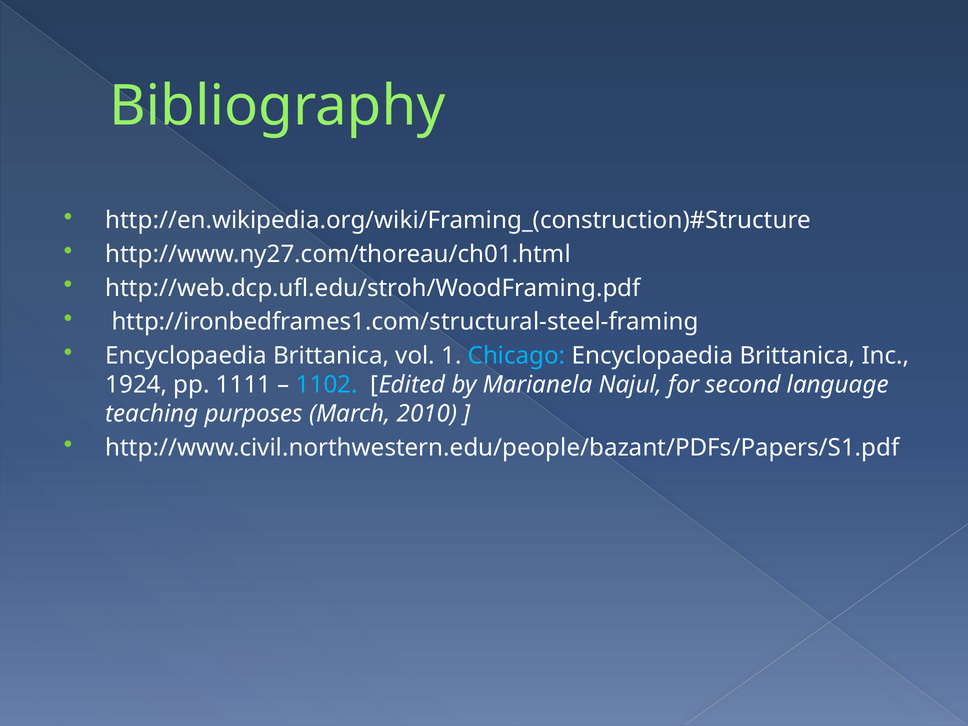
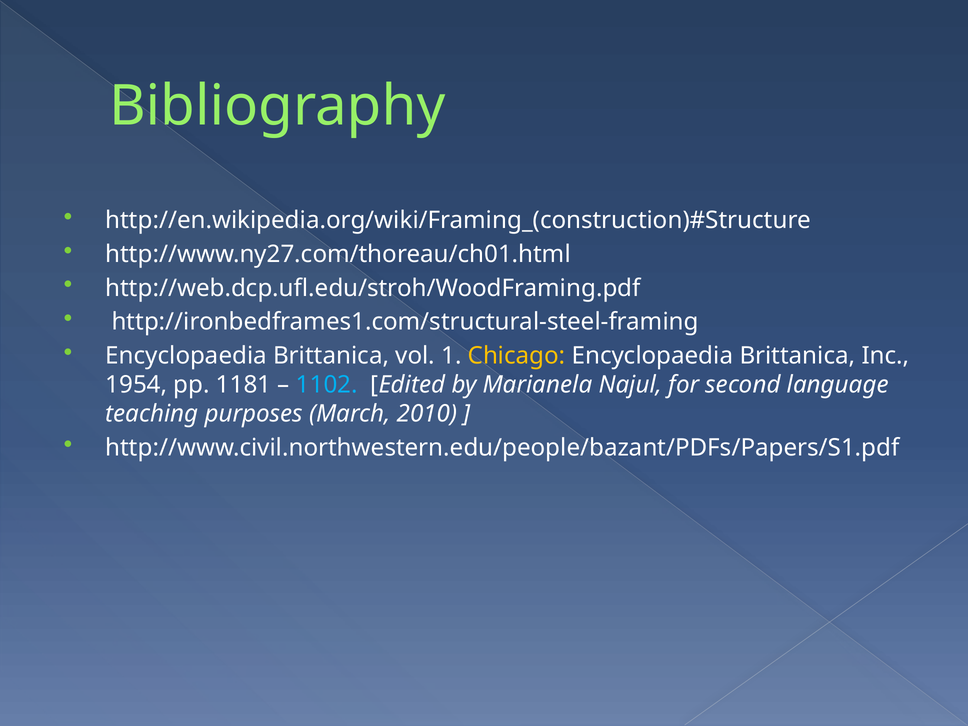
Chicago colour: light blue -> yellow (517, 356)
1924: 1924 -> 1954 (136, 385)
1111: 1111 -> 1181 (244, 385)
